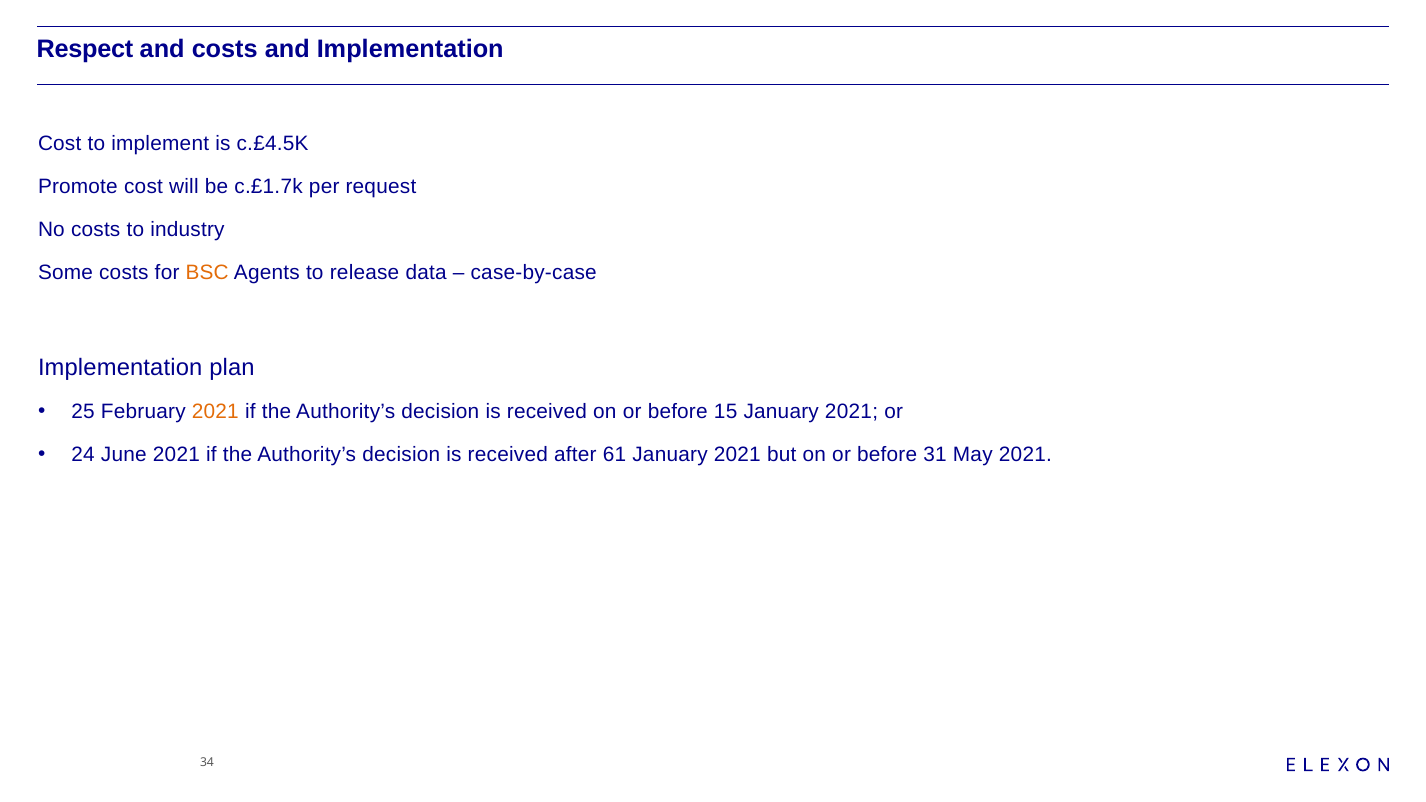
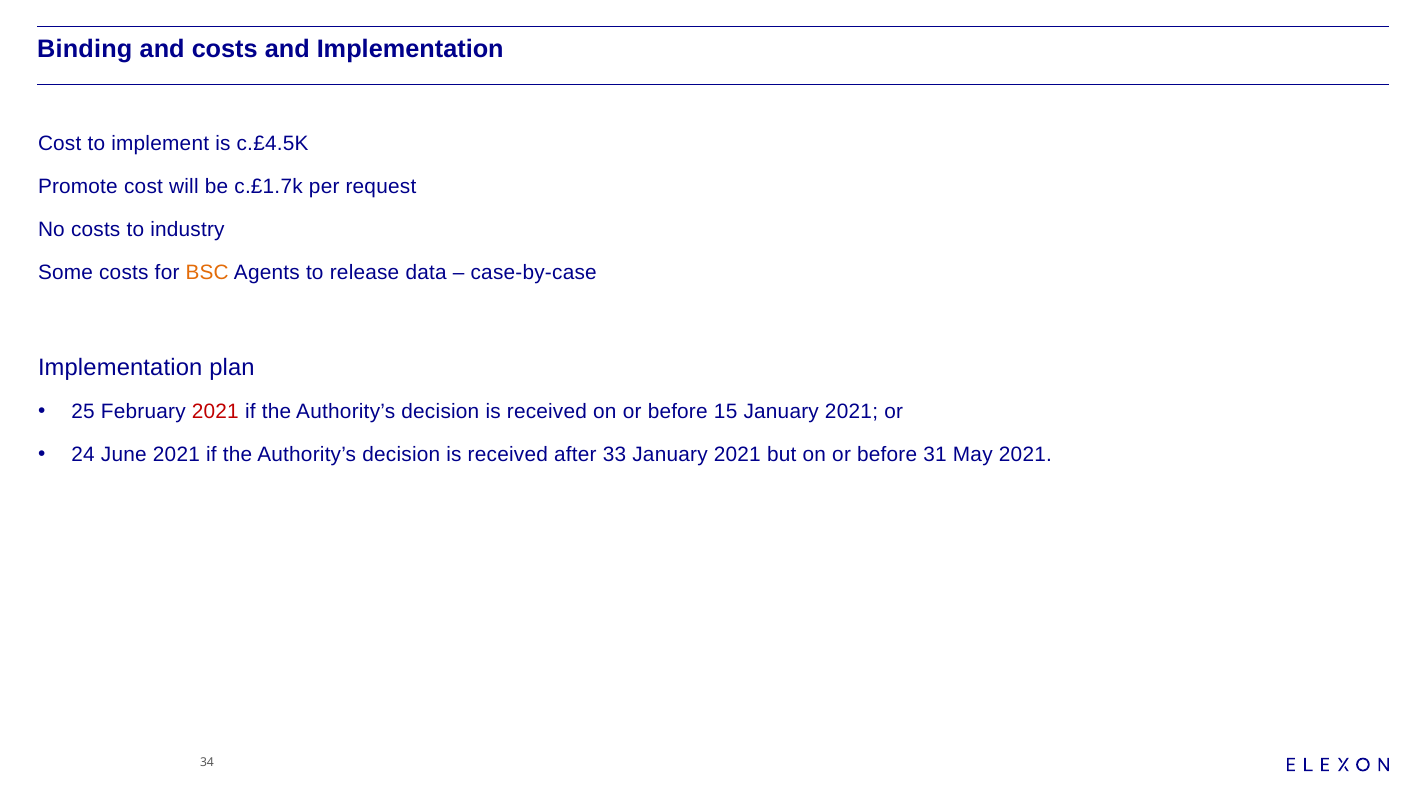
Respect: Respect -> Binding (85, 49)
2021 colour: orange -> red (215, 412)
61: 61 -> 33 (614, 455)
